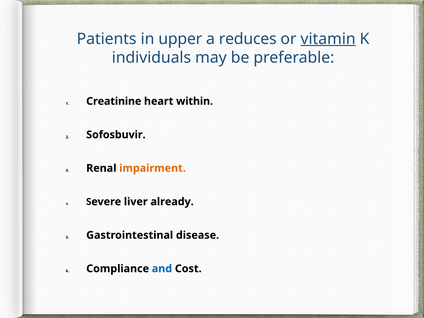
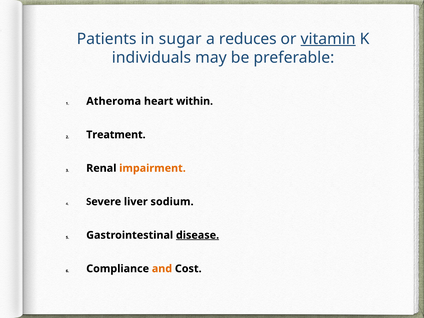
upper: upper -> sugar (180, 39)
Creatinine: Creatinine -> Atheroma (114, 101)
Sofosbuvir: Sofosbuvir -> Treatment (116, 135)
already: already -> sodium (172, 202)
disease underline: none -> present (198, 235)
and colour: blue -> orange (162, 269)
